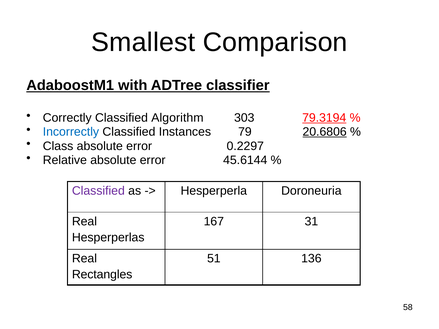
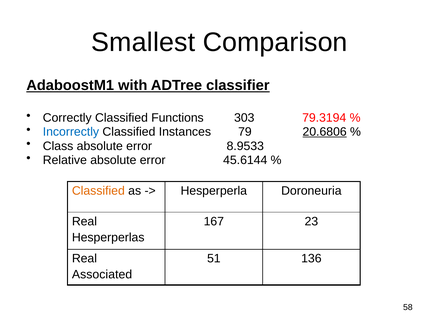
Algorithm: Algorithm -> Functions (177, 118)
79.3194 underline: present -> none (324, 118)
0.2297: 0.2297 -> 8.9533 (245, 146)
Classified colour: purple -> orange (98, 191)
31: 31 -> 23 (311, 222)
Rectangles: Rectangles -> Associated (102, 275)
